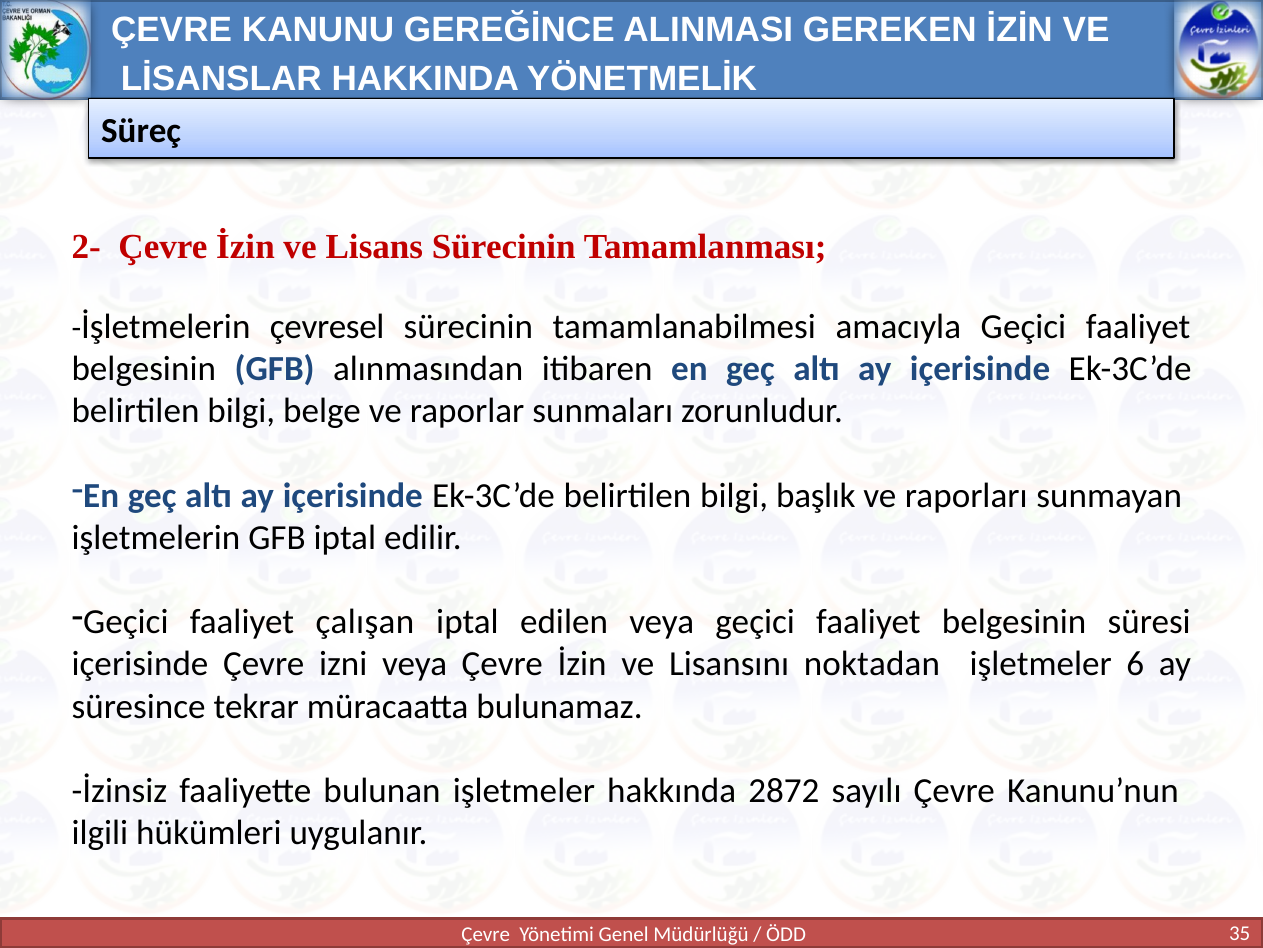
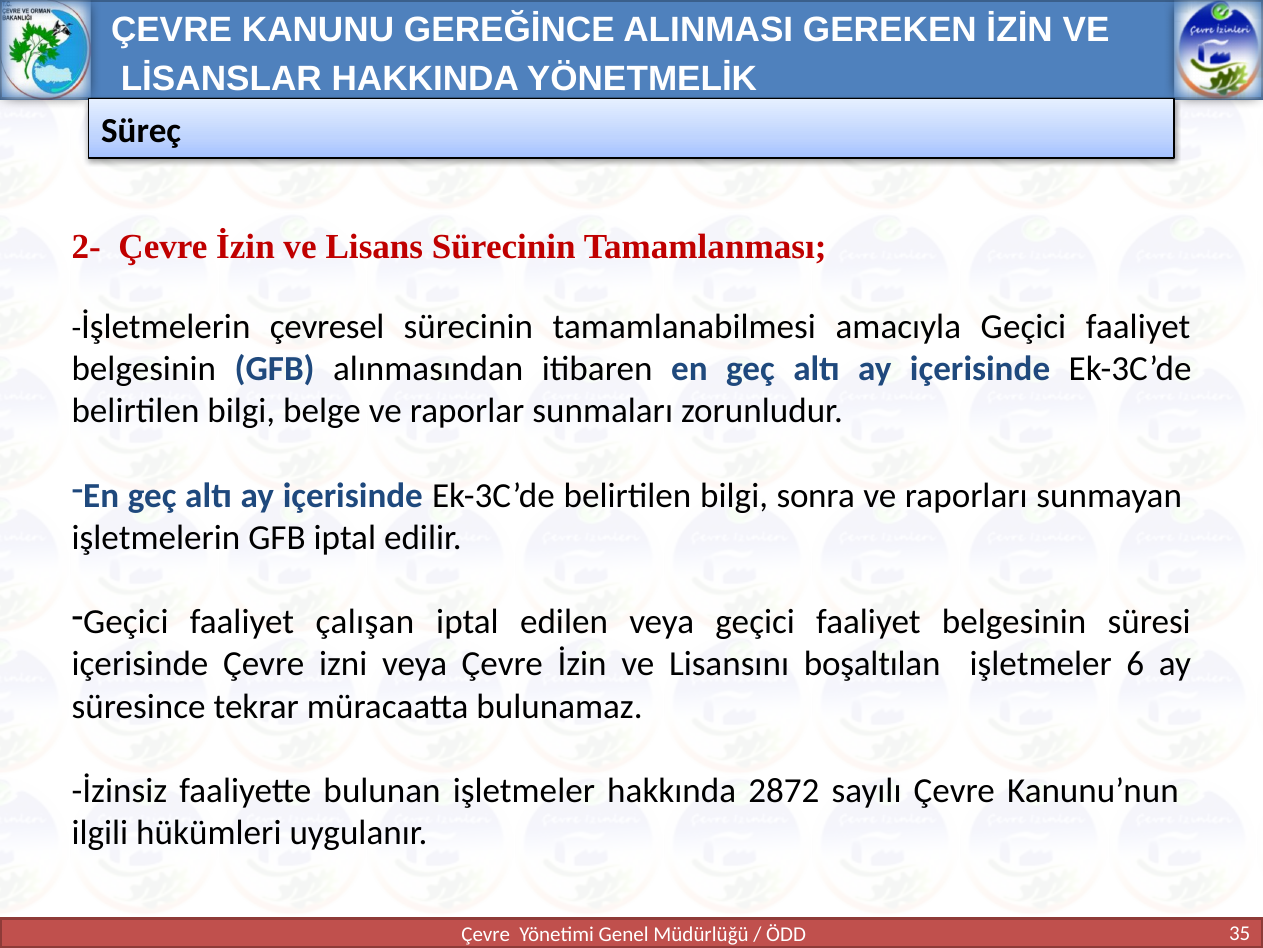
başlık: başlık -> sonra (816, 495)
noktadan: noktadan -> boşaltılan (872, 664)
